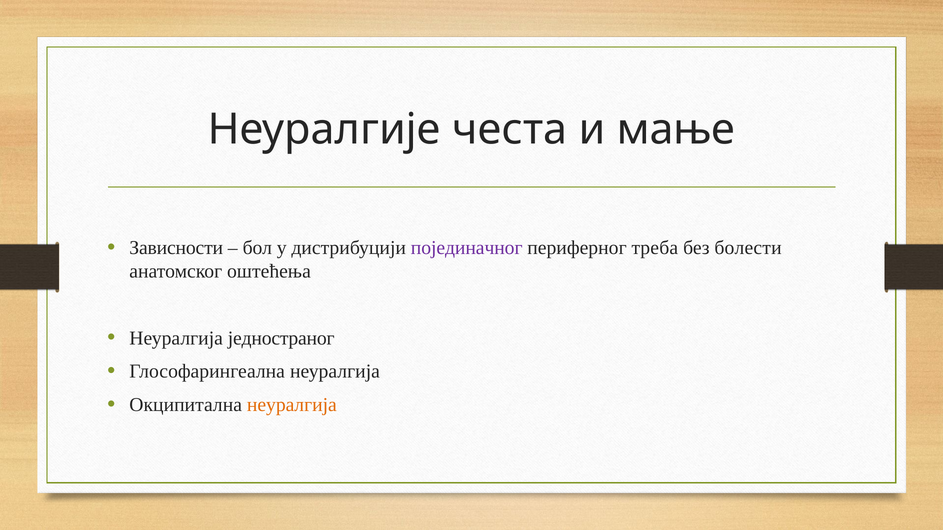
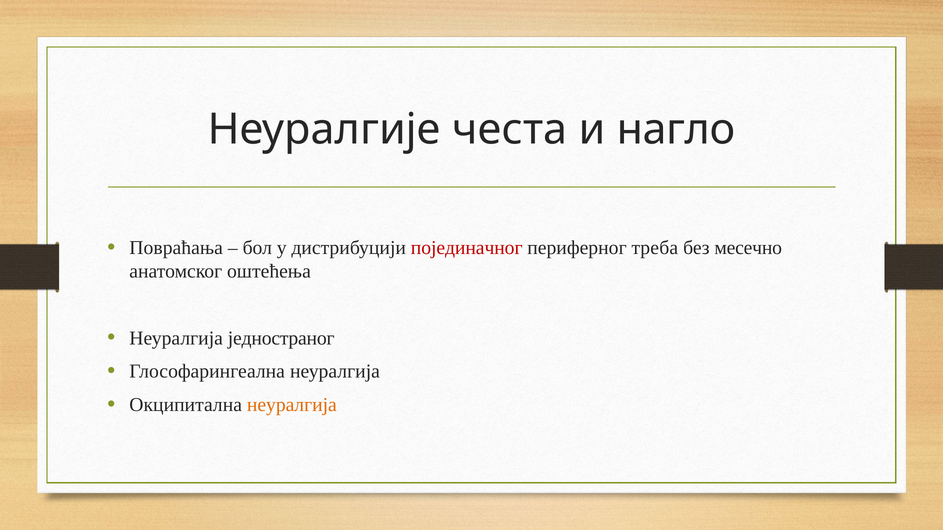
мање: мање -> нагло (676, 129)
Зависности: Зависности -> Повраћања (176, 248)
појединачног colour: purple -> red (467, 248)
болести: болести -> месечно (748, 248)
